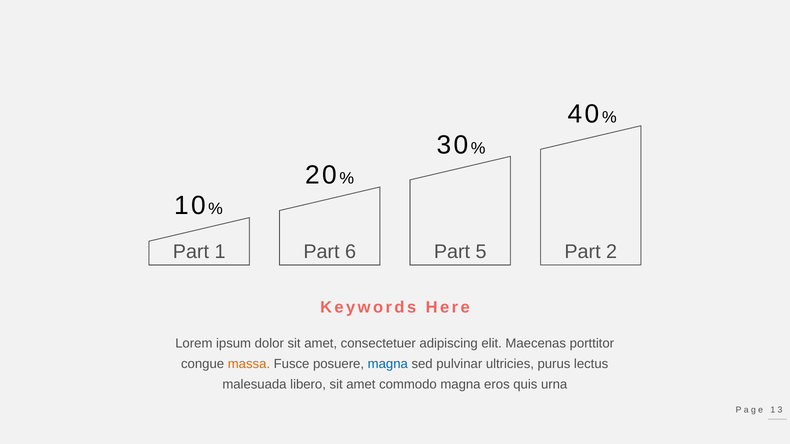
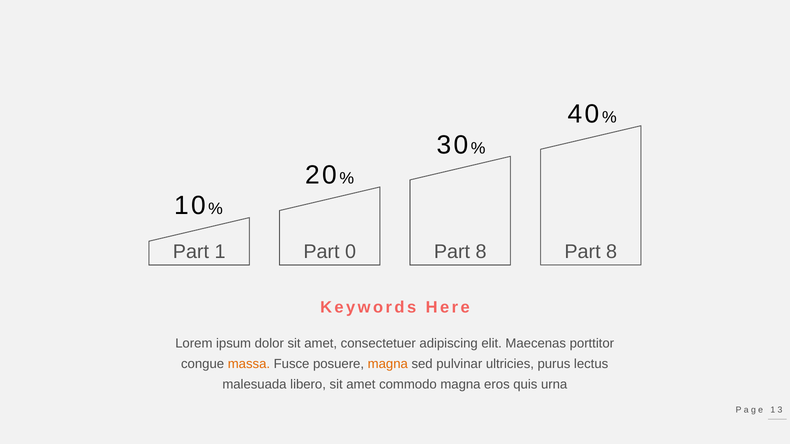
6: 6 -> 0 (351, 252)
5: 5 -> 8 (481, 252)
2: 2 -> 8 (612, 252)
magna colour: blue -> orange (388, 364)
